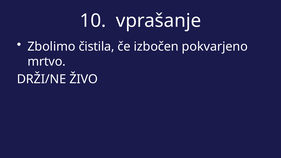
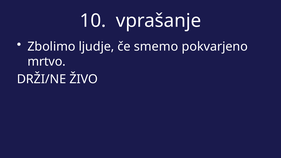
čistila: čistila -> ljudje (96, 47)
izbočen: izbočen -> smemo (156, 47)
